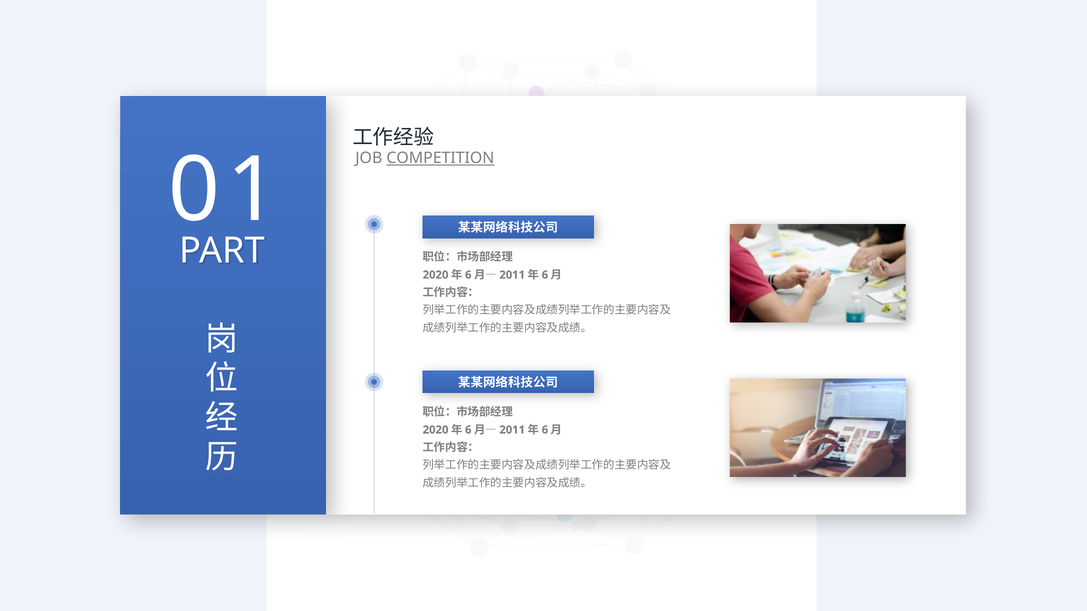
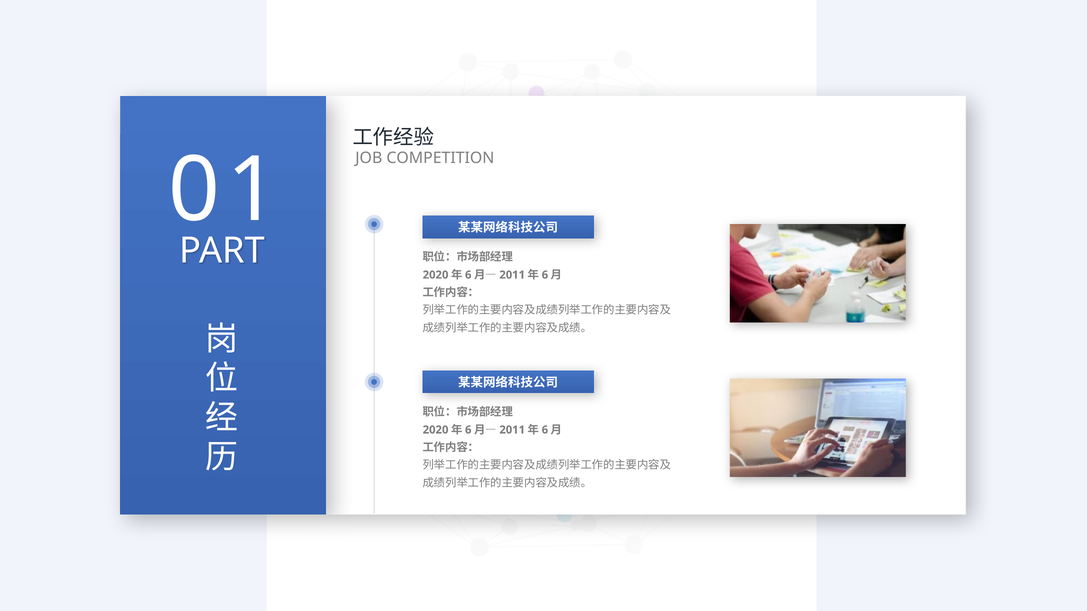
COMPETITION underline: present -> none (440, 158)
